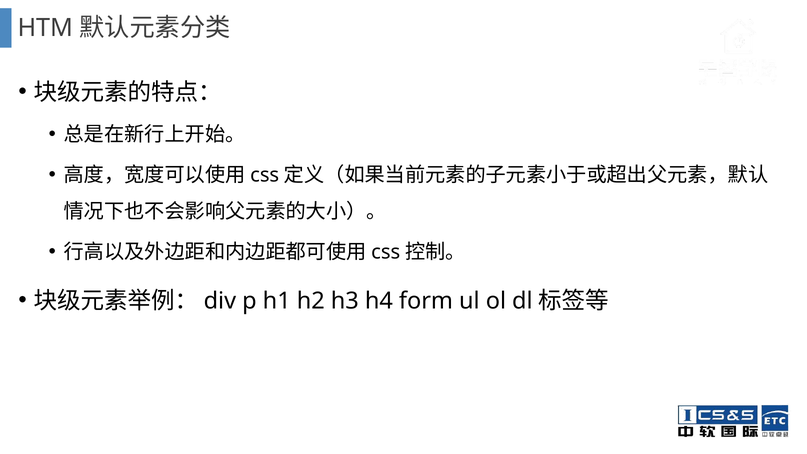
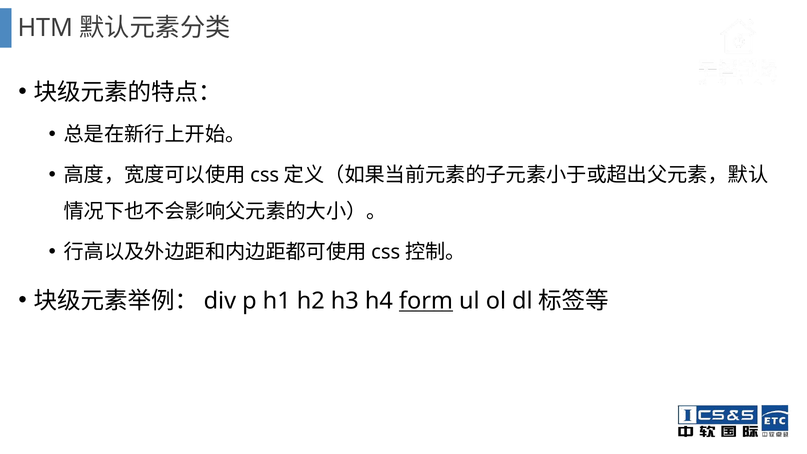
form underline: none -> present (426, 301)
